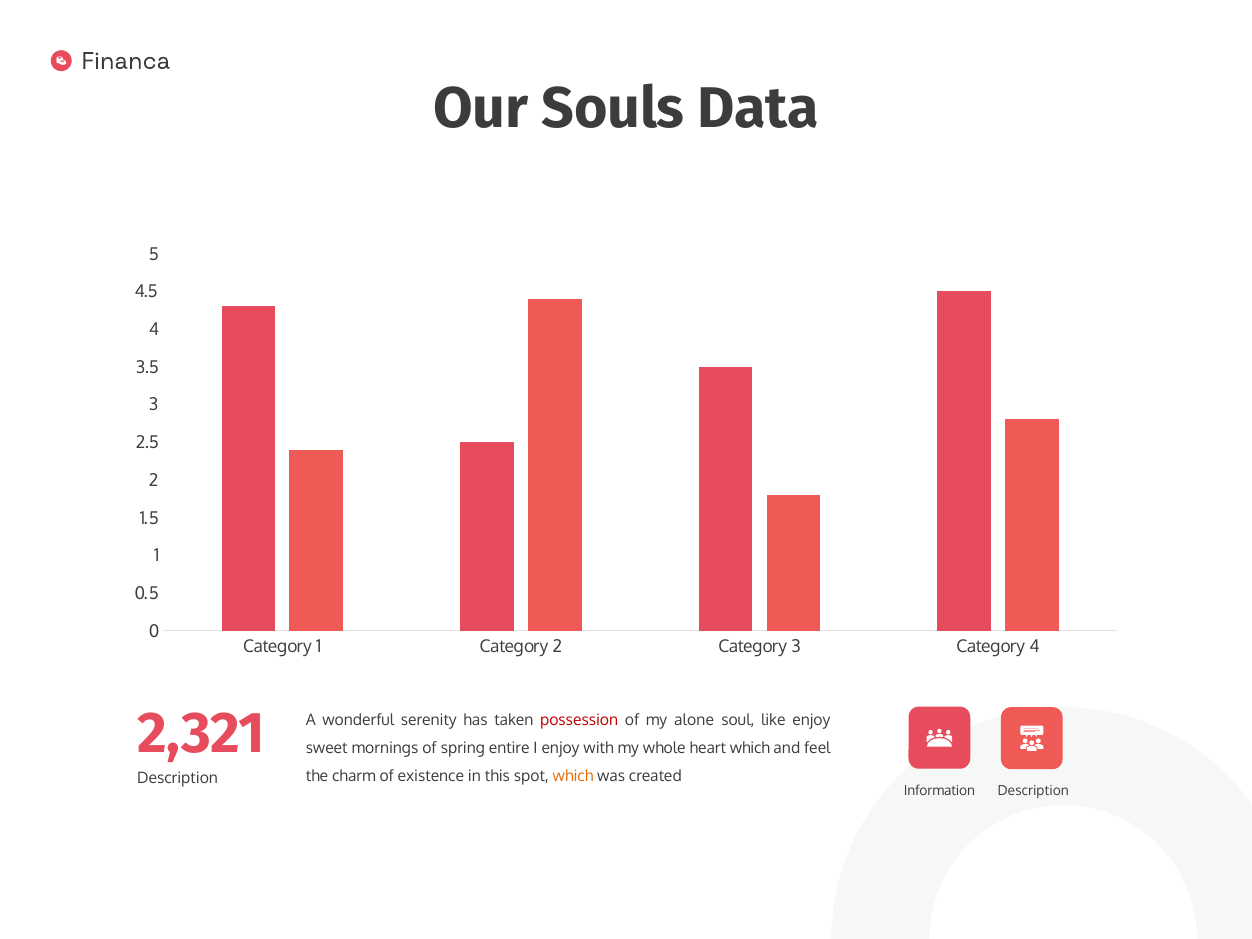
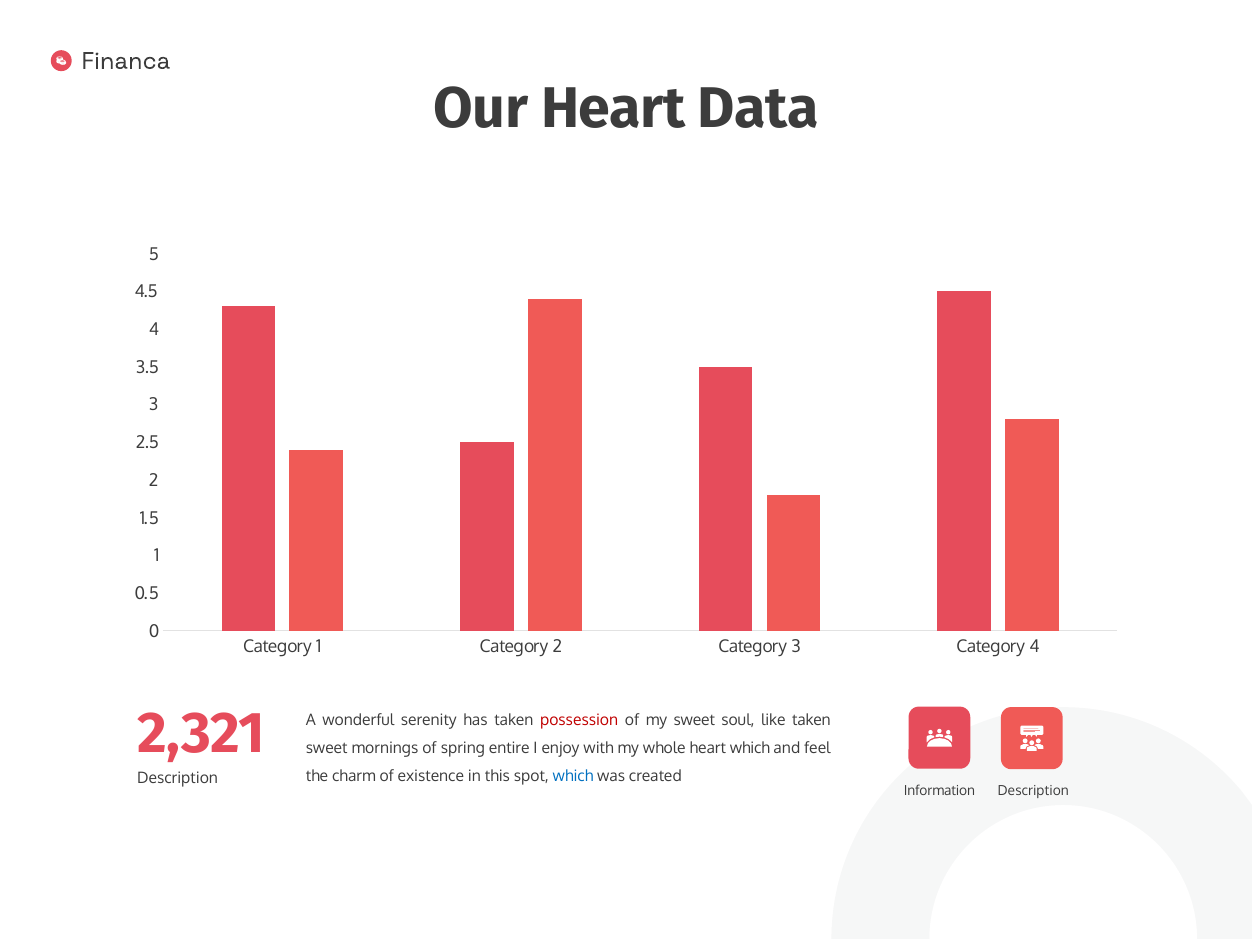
Our Souls: Souls -> Heart (613, 108)
my alone: alone -> sweet (694, 720)
like enjoy: enjoy -> taken (811, 720)
which colour: orange -> blue (573, 777)
